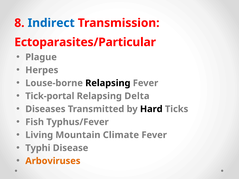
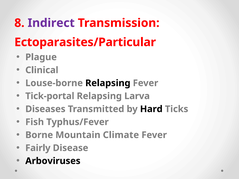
Indirect colour: blue -> purple (51, 23)
Herpes: Herpes -> Clinical (42, 70)
Delta: Delta -> Larva (137, 96)
Living: Living -> Borne (39, 135)
Typhi: Typhi -> Fairly (38, 148)
Arboviruses colour: orange -> black (53, 161)
